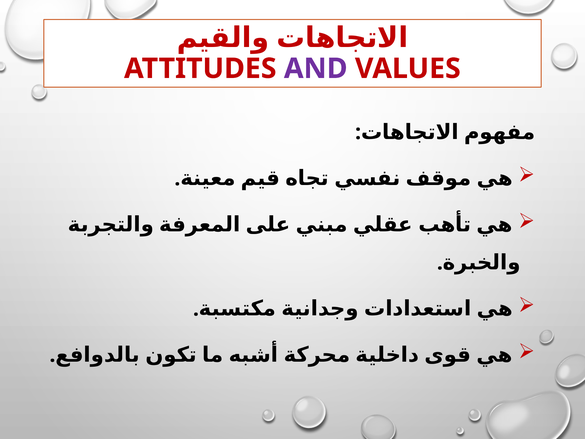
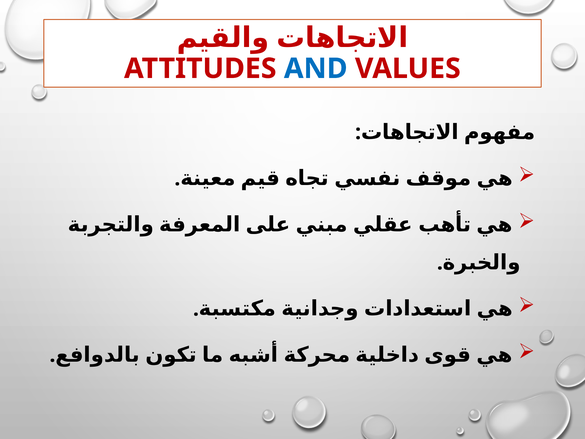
AND colour: purple -> blue (316, 69)
